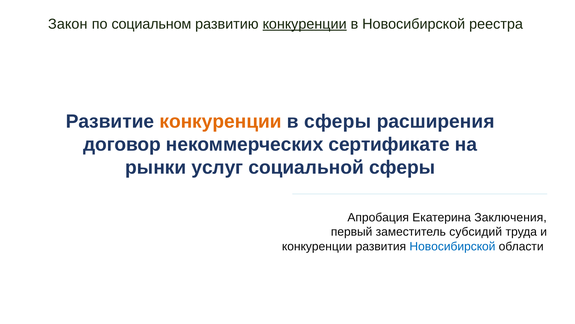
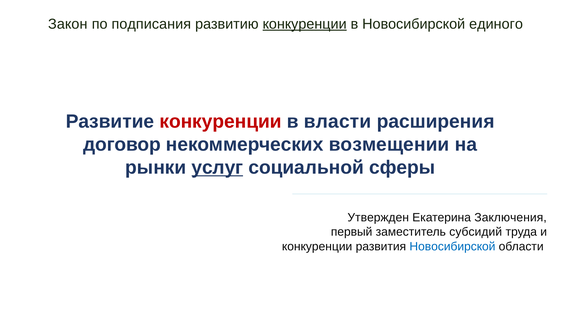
социальном: социальном -> подписания (151, 24)
реестра: реестра -> единого (496, 24)
конкуренции colour: orange -> red (221, 121)
в сферы: сферы -> власти (338, 121)
сертификате: сертификате -> возмещении (389, 144)
услуг underline: none -> present (217, 167)
Апробация: Апробация -> Утвержден (378, 217)
